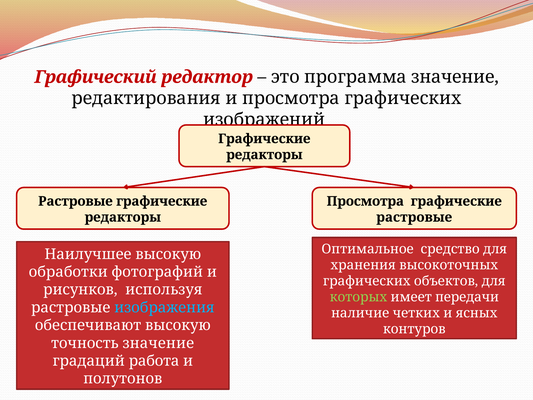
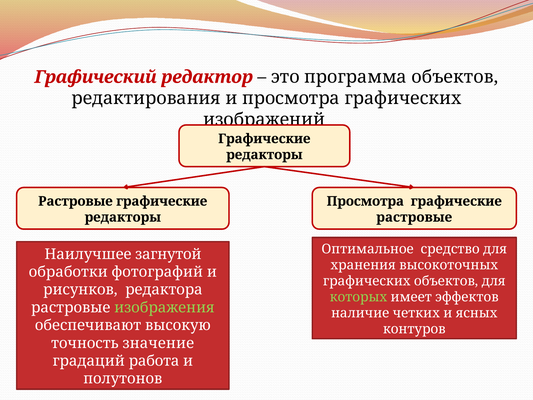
программа значение: значение -> объектов (455, 77)
Наилучшее высокую: высокую -> загнутой (168, 254)
используя: используя -> редактора (164, 290)
передачи: передачи -> эффектов (467, 297)
изображения colour: light blue -> light green (164, 307)
